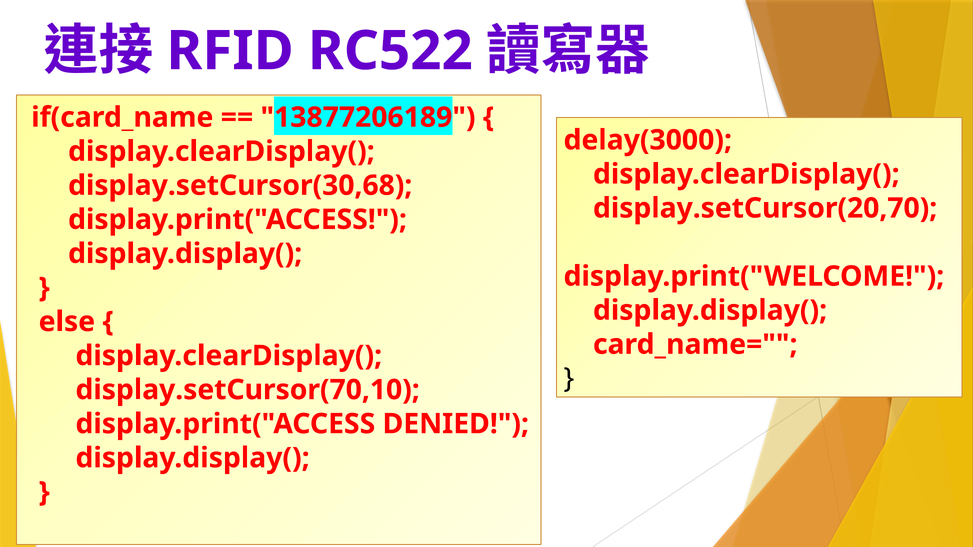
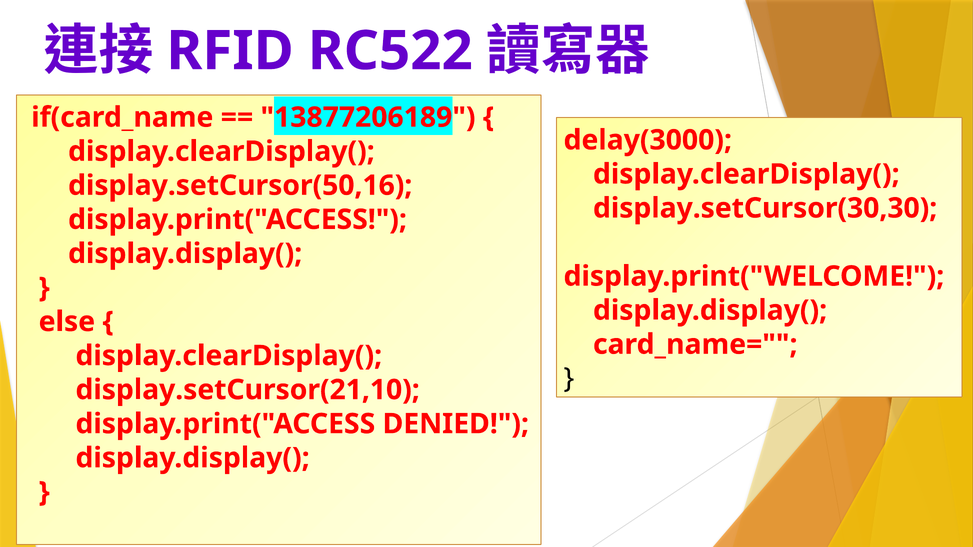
display.setCursor(30,68: display.setCursor(30,68 -> display.setCursor(50,16 (240, 186)
display.setCursor(20,70: display.setCursor(20,70 -> display.setCursor(30,30 (765, 208)
display.setCursor(70,10: display.setCursor(70,10 -> display.setCursor(21,10 (248, 390)
